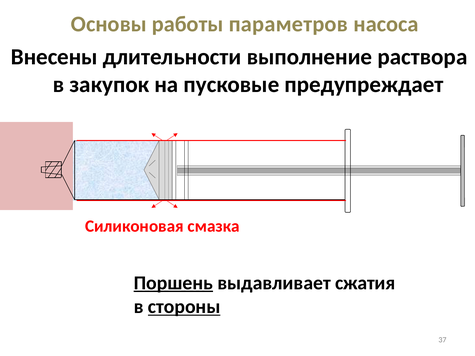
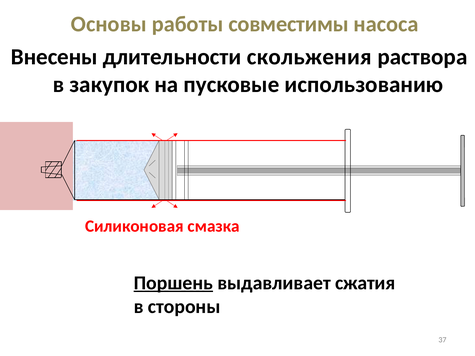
параметров: параметров -> совместимы (289, 24)
выполнение: выполнение -> скольжения (309, 57)
предупреждает: предупреждает -> использованию (364, 85)
стороны underline: present -> none (184, 307)
